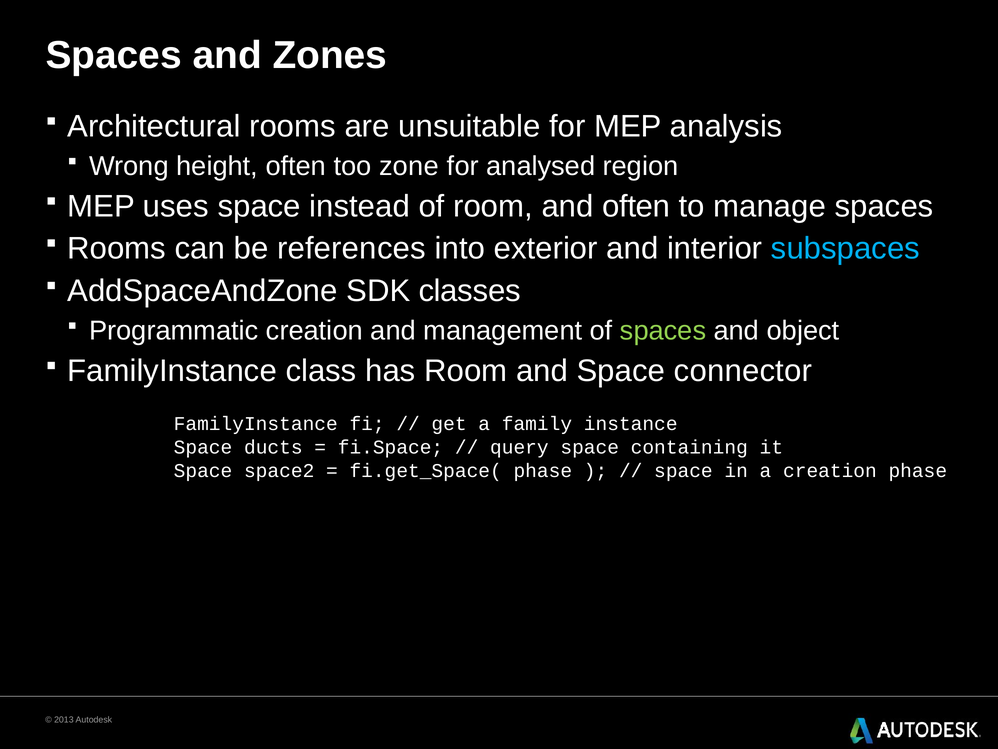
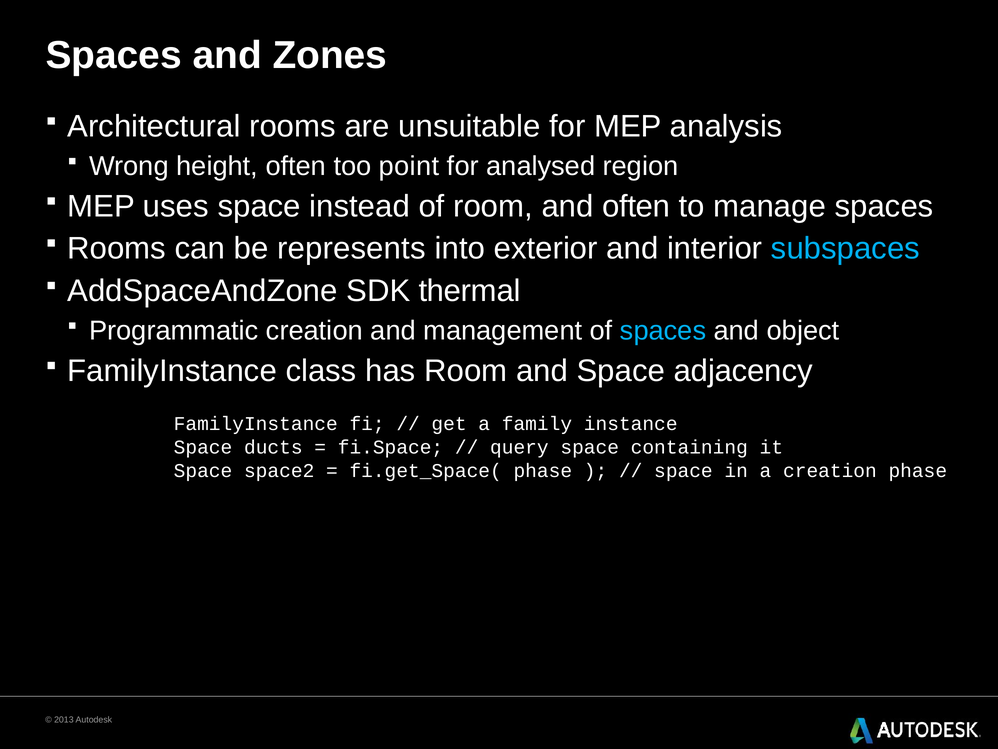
zone: zone -> point (409, 166)
references: references -> represents (351, 248)
classes: classes -> thermal (470, 291)
spaces colour: light green -> light blue (663, 330)
connector: connector -> adjacency (743, 371)
